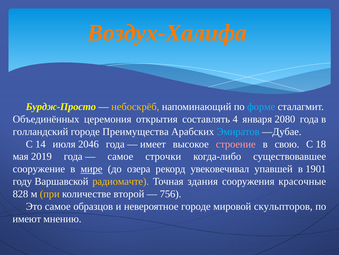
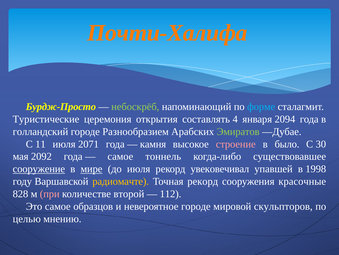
Воздух-Халифа: Воздух-Халифа -> Почти-Халифа (167, 33)
небоскрёб colour: yellow -> light green (135, 106)
Объединённых: Объединённых -> Туристические (46, 119)
2080: 2080 -> 2094 (285, 119)
Преимущества: Преимущества -> Разнообразием (136, 131)
Эмиратов colour: light blue -> light green (238, 131)
14: 14 -> 11 (40, 144)
2046: 2046 -> 2071 (89, 144)
имеет: имеет -> камня (153, 144)
свою: свою -> было (287, 144)
18: 18 -> 30 (321, 144)
2019: 2019 -> 2092 (41, 156)
строчки: строчки -> тоннель (163, 156)
сооружение underline: none -> present (39, 169)
до озера: озера -> июля (139, 169)
1901: 1901 -> 1998 (316, 169)
Точная здания: здания -> рекорд (203, 181)
при colour: yellow -> pink (50, 193)
756: 756 -> 112 (171, 193)
имеют: имеют -> целью (27, 218)
